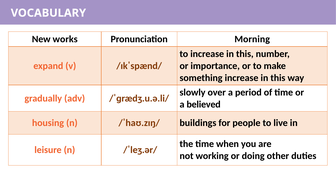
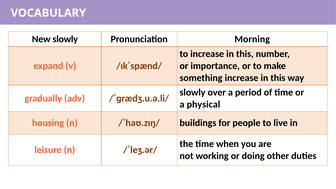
New works: works -> slowly (65, 39)
believed: believed -> physical (204, 104)
